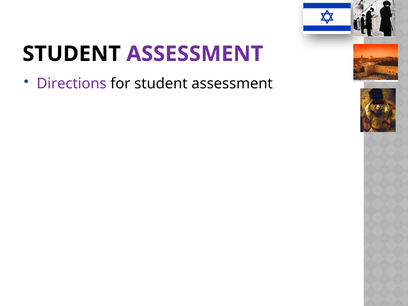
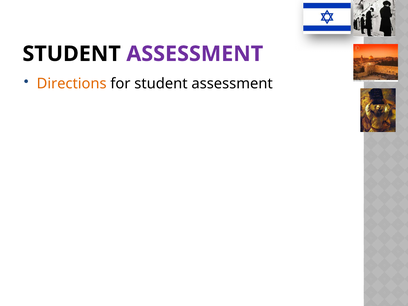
Directions colour: purple -> orange (72, 84)
